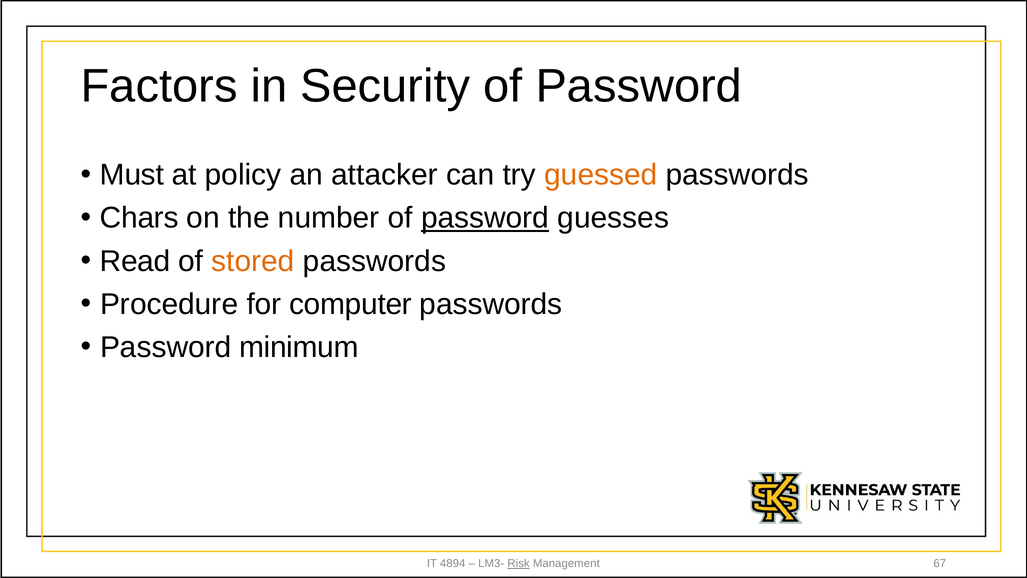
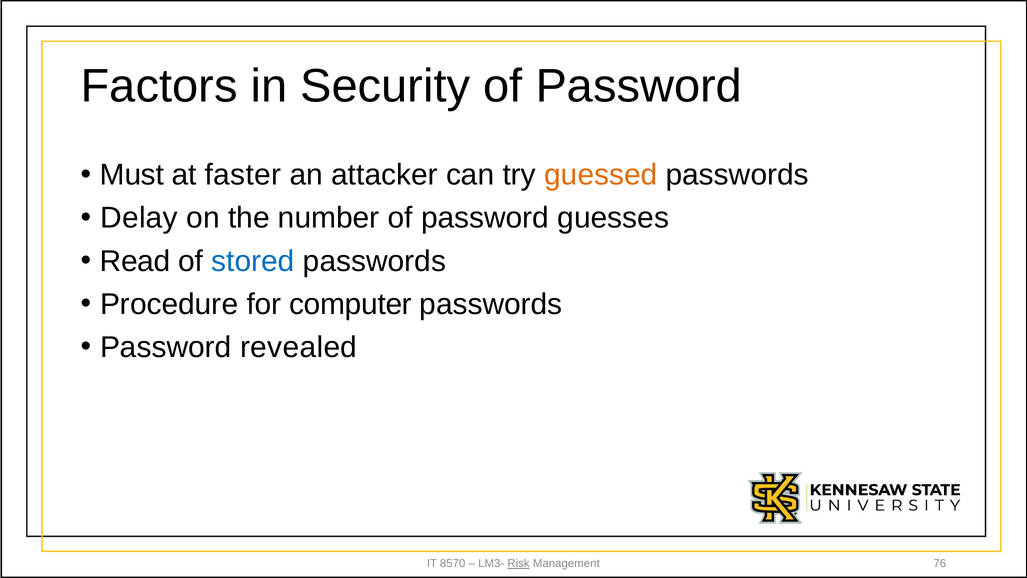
policy: policy -> faster (243, 175)
Chars: Chars -> Delay (139, 218)
password underline: present -> none (485, 218)
stored colour: orange -> blue (253, 261)
minimum: minimum -> revealed (299, 347)
4894: 4894 -> 8570 (453, 563)
67: 67 -> 76 (940, 563)
